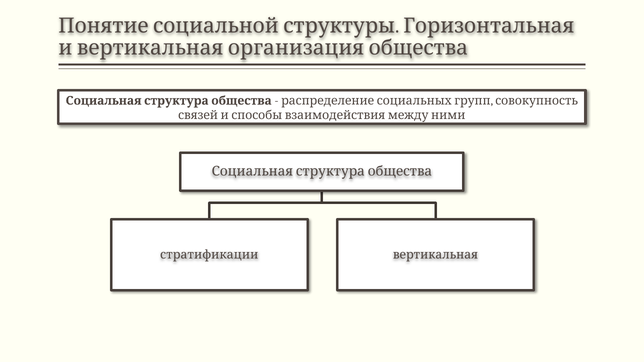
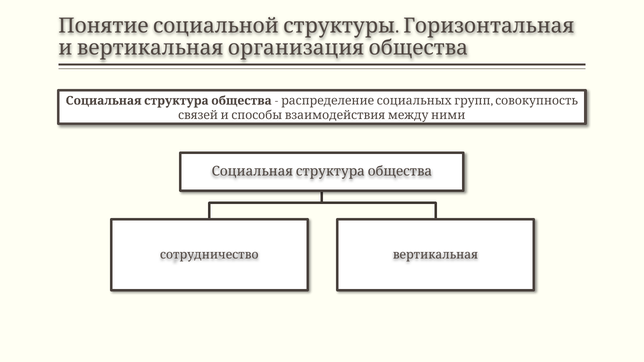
стратификации: стратификации -> сотрудничество (209, 255)
